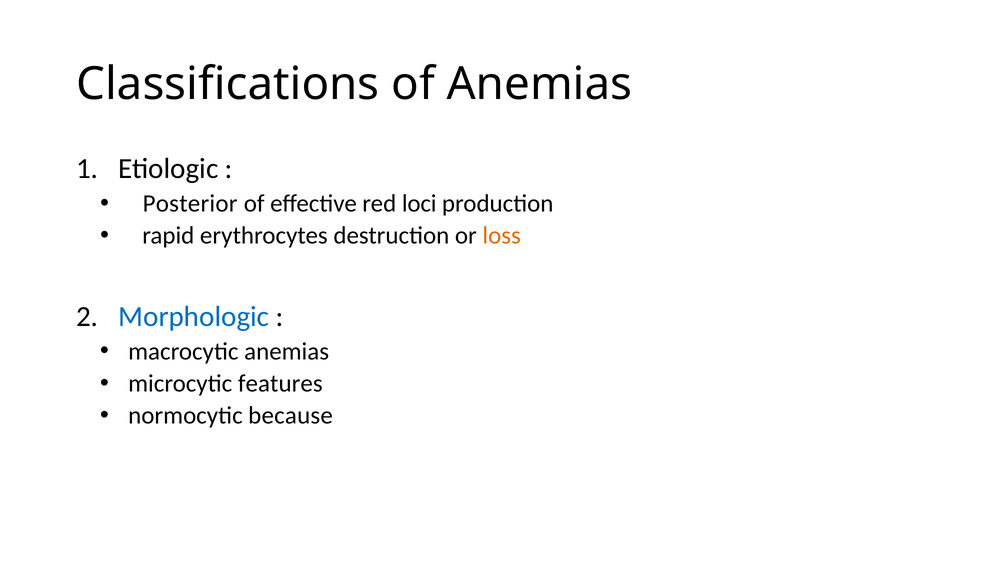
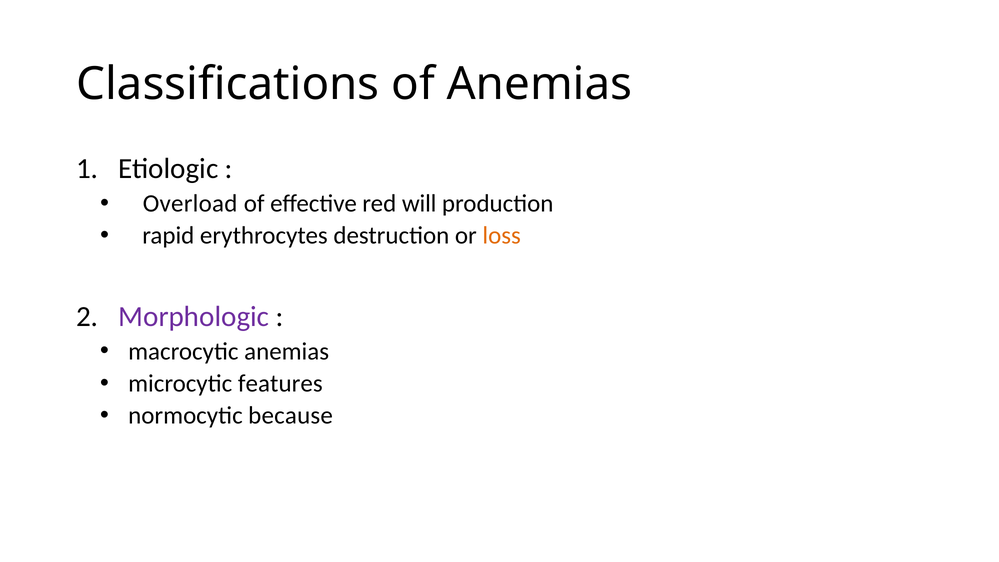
Posterior: Posterior -> Overload (190, 203)
loci: loci -> will (419, 203)
Morphologic colour: blue -> purple (194, 317)
